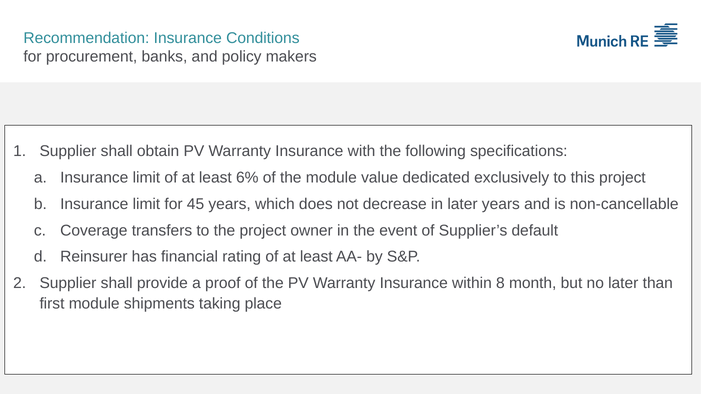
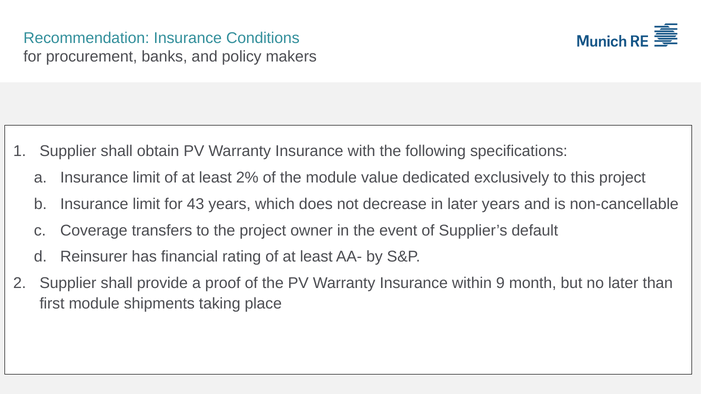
6%: 6% -> 2% (247, 178)
45: 45 -> 43 (196, 204)
8: 8 -> 9 (500, 283)
